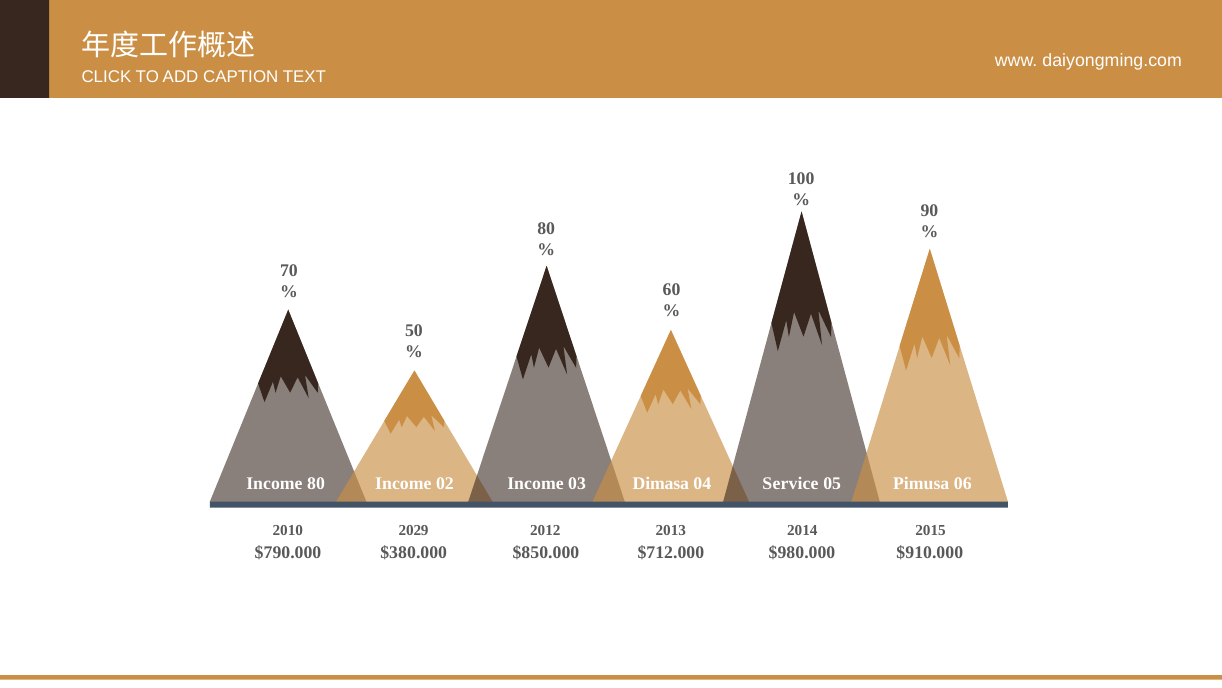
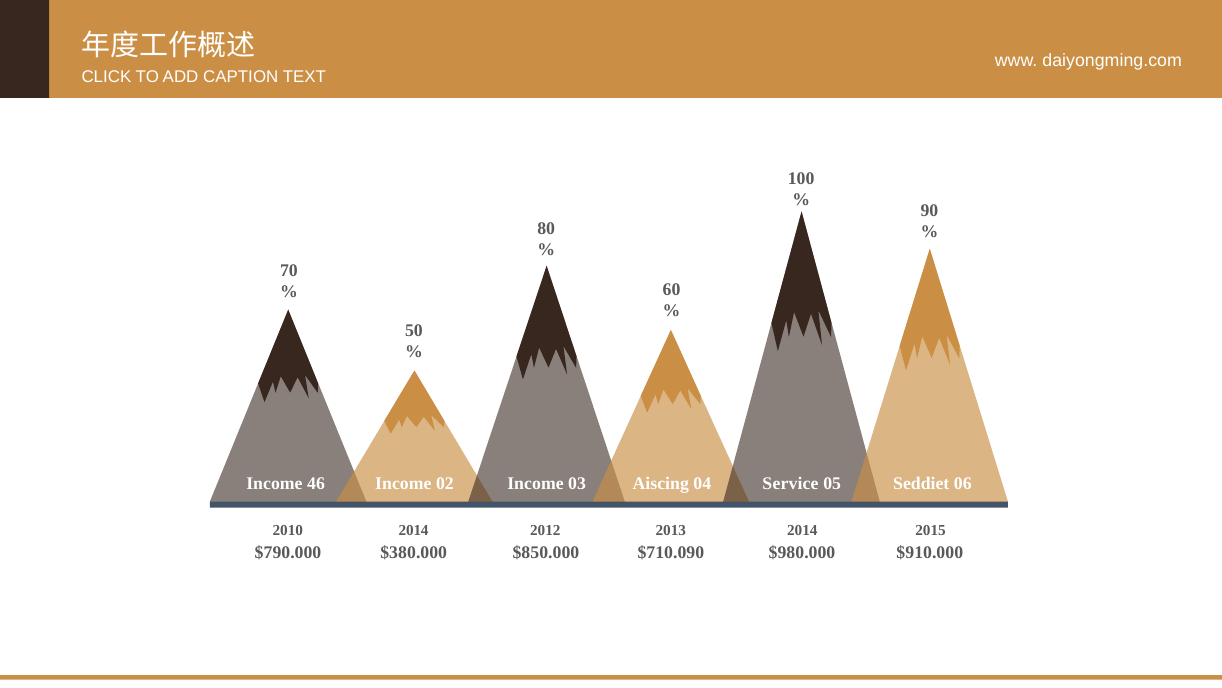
Income 80: 80 -> 46 (316, 484)
Dimasa: Dimasa -> Aiscing (661, 484)
Pimusa: Pimusa -> Seddiet (921, 484)
2029: 2029 -> 2014 (414, 530)
$712.000: $712.000 -> $710.090 (671, 552)
